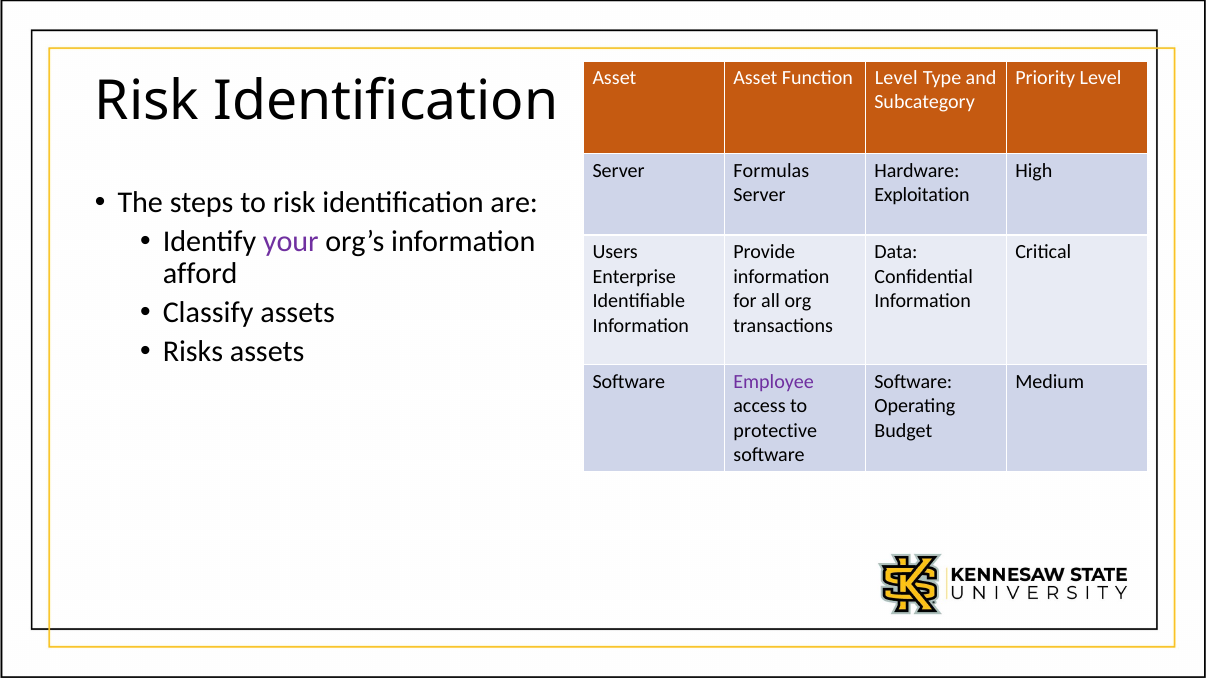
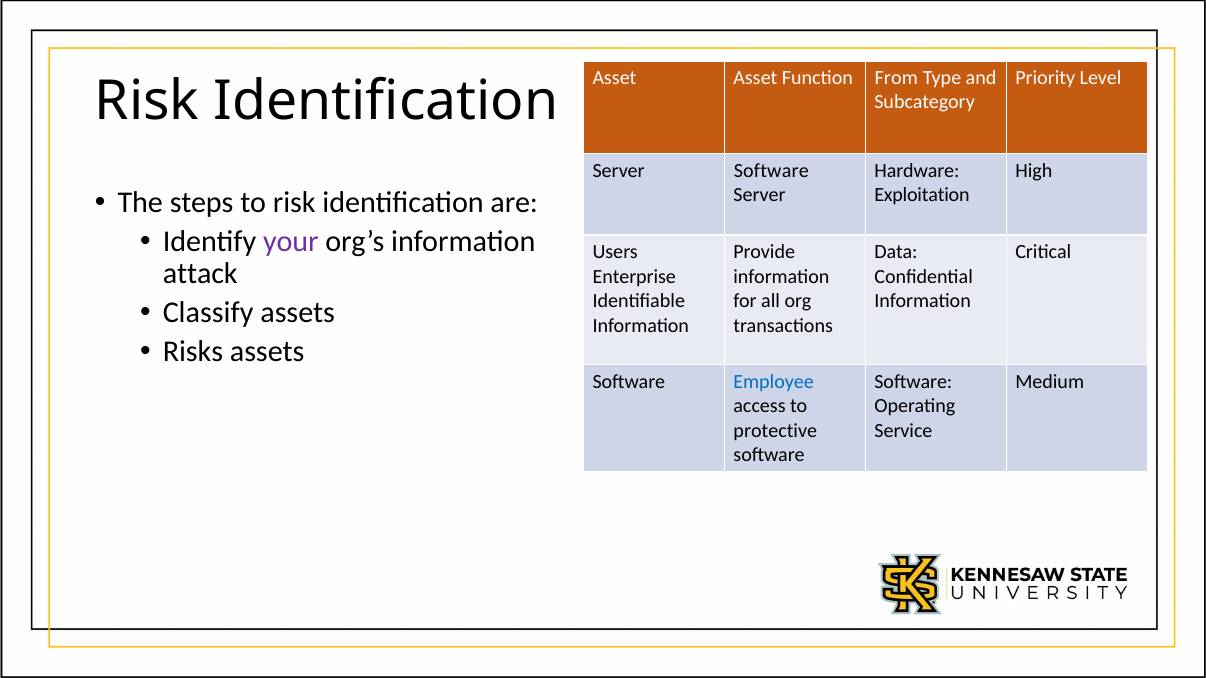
Function Level: Level -> From (896, 78)
Server Formulas: Formulas -> Software (771, 171)
afford: afford -> attack (200, 274)
Employee colour: purple -> blue (774, 382)
Budget: Budget -> Service (903, 431)
